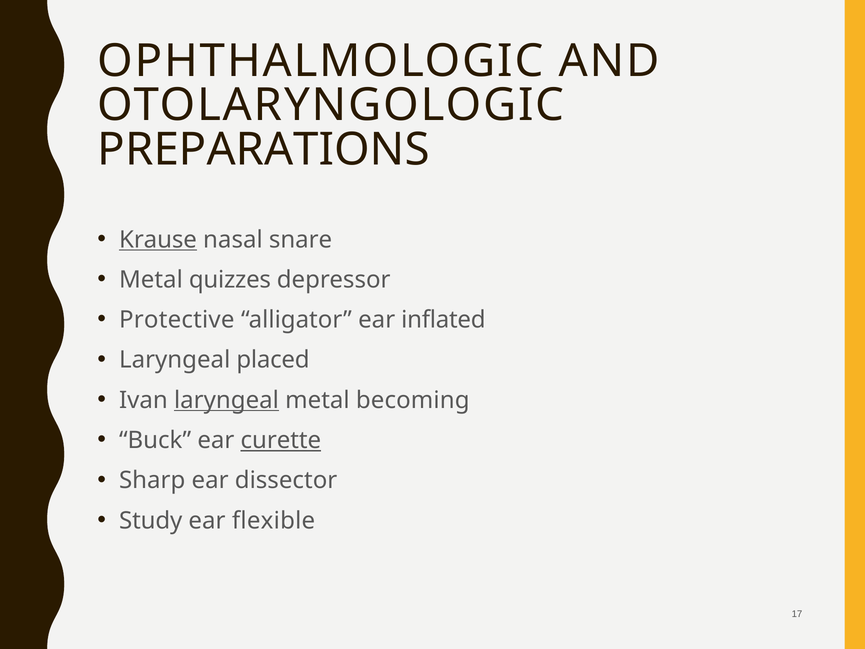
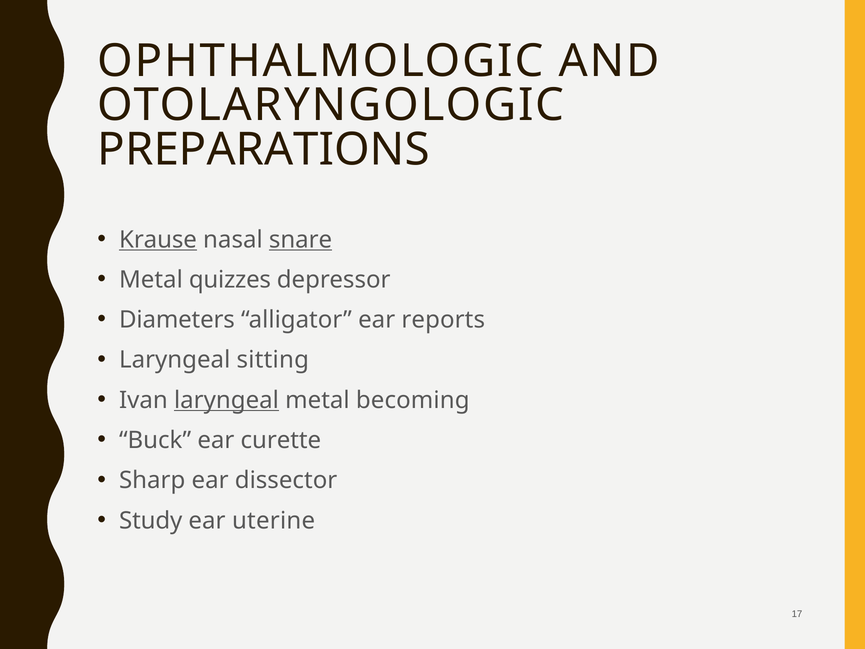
snare underline: none -> present (301, 240)
Protective: Protective -> Diameters (177, 320)
inflated: inflated -> reports (443, 320)
placed: placed -> sitting (273, 360)
curette underline: present -> none (281, 440)
flexible: flexible -> uterine (274, 520)
